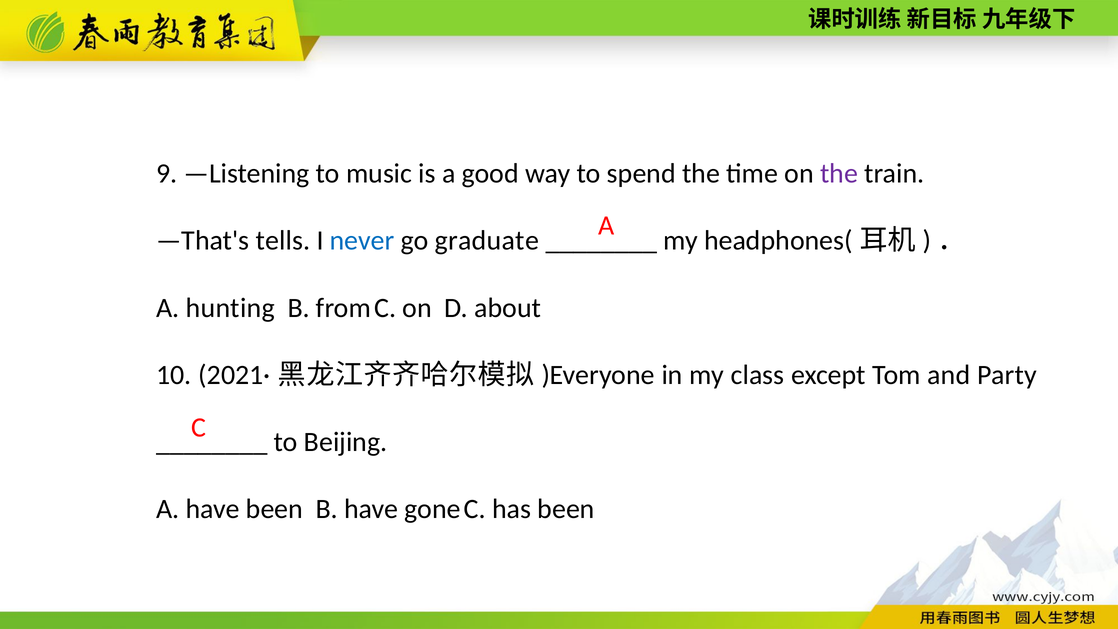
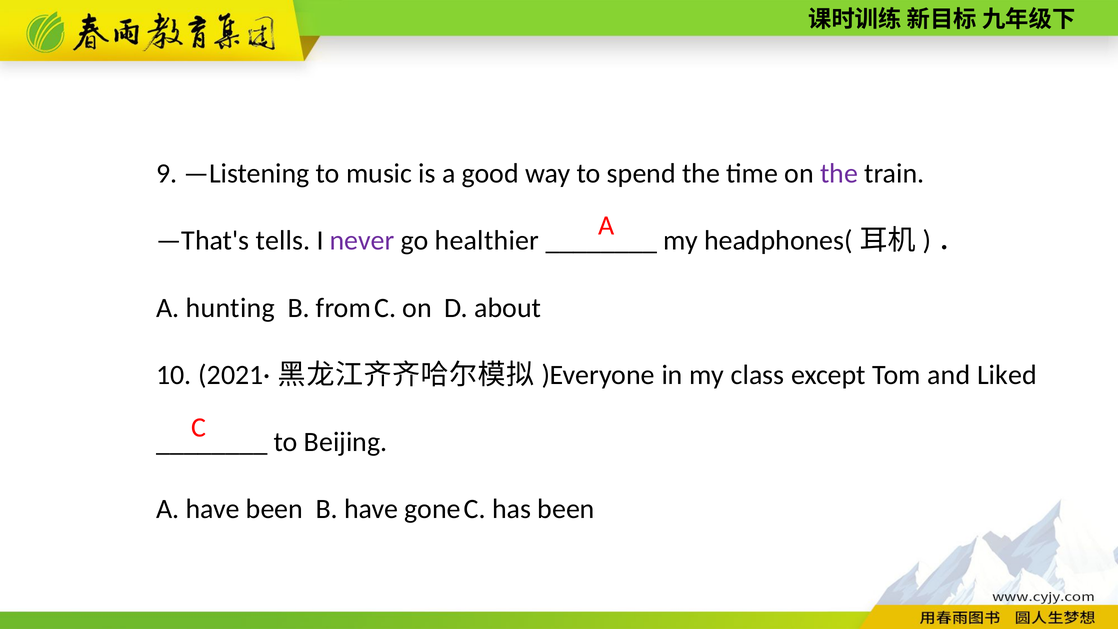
never colour: blue -> purple (362, 241)
graduate: graduate -> healthier (487, 241)
Party: Party -> Liked (1007, 375)
